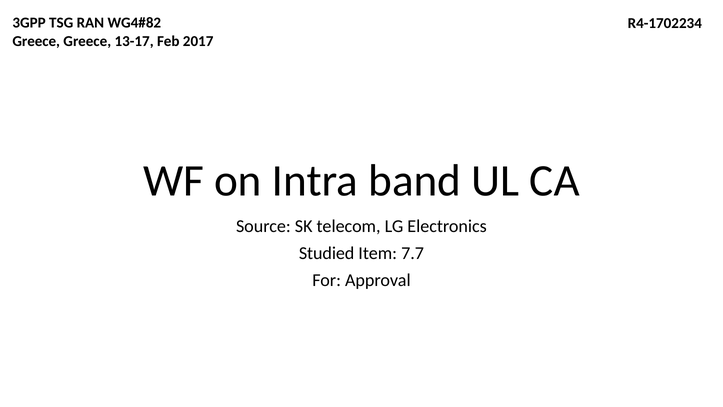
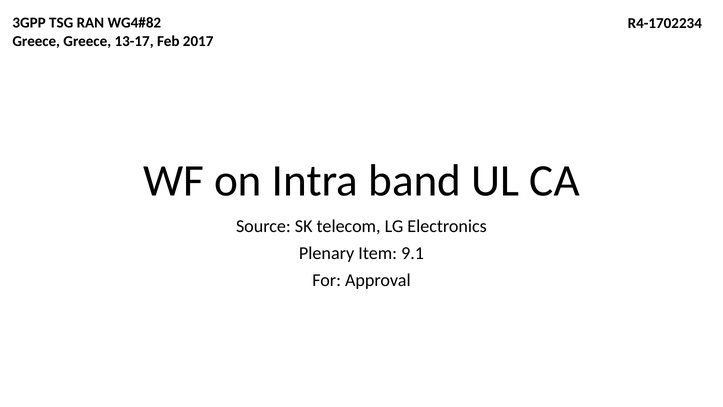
Studied: Studied -> Plenary (327, 253)
7.7: 7.7 -> 9.1 (413, 253)
